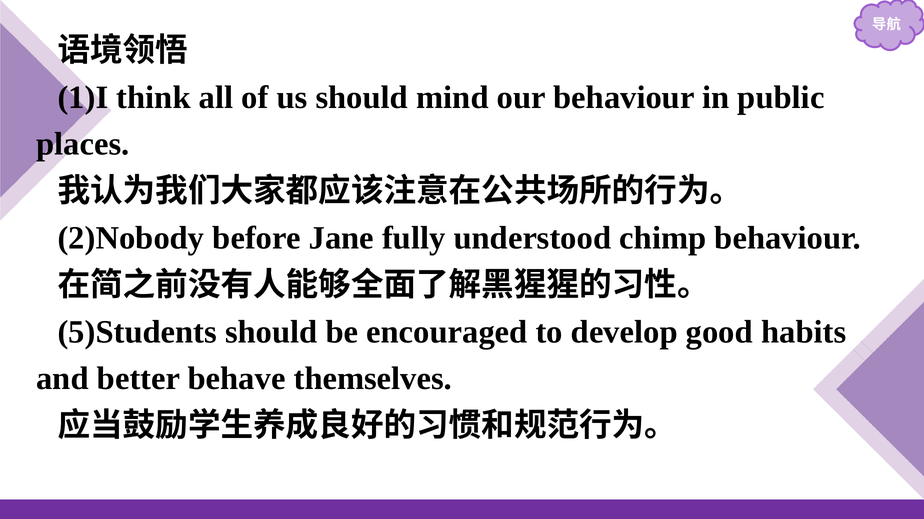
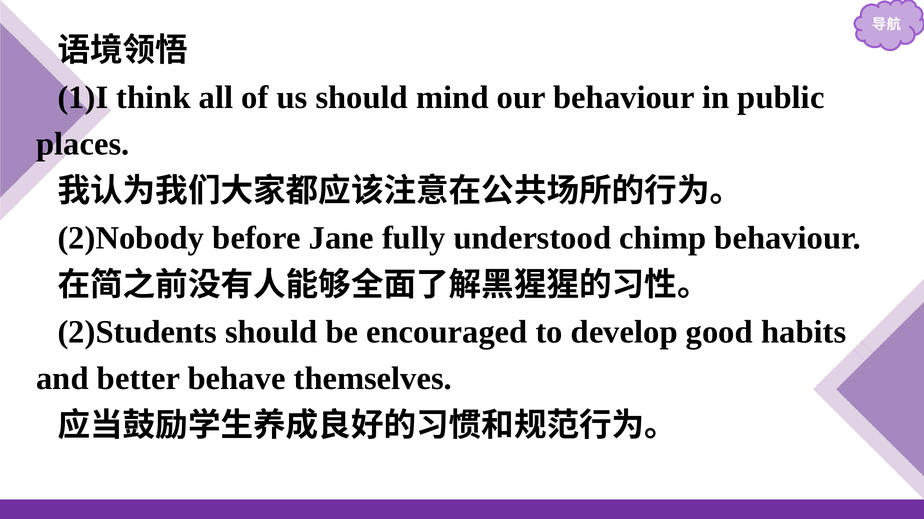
5)Students: 5)Students -> 2)Students (137, 332)
